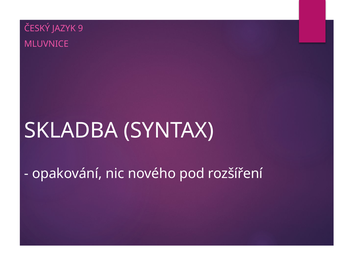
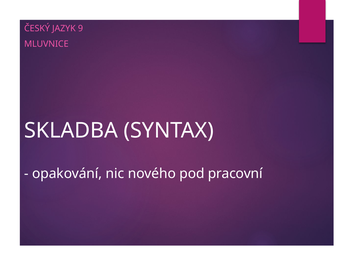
rozšíření: rozšíření -> pracovní (235, 173)
